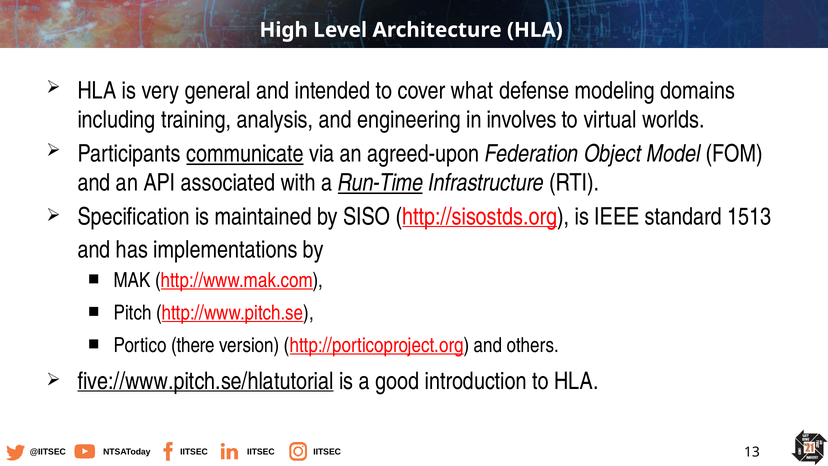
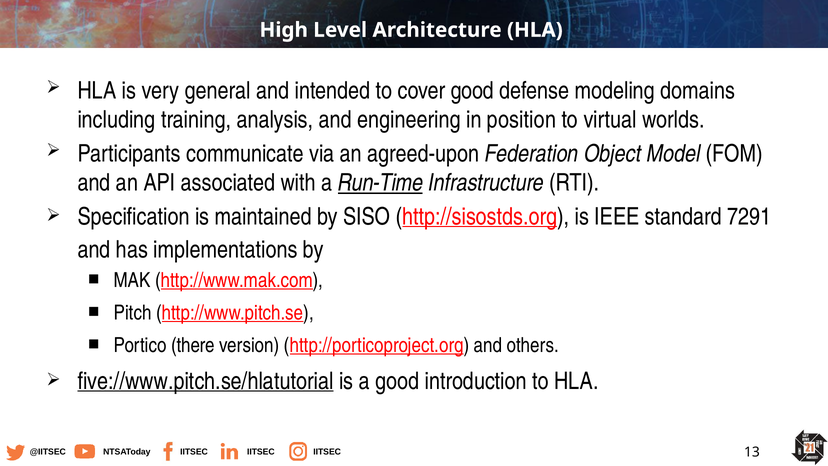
cover what: what -> good (472, 91)
involves: involves -> position (522, 120)
communicate underline: present -> none (245, 154)
1513: 1513 -> 7291 (749, 216)
